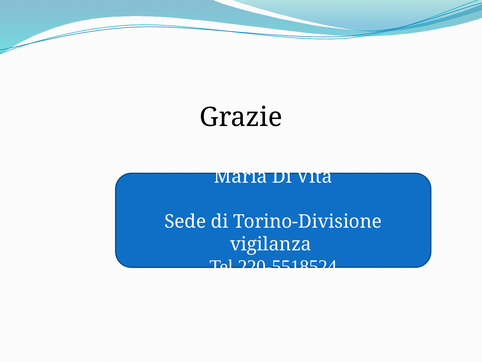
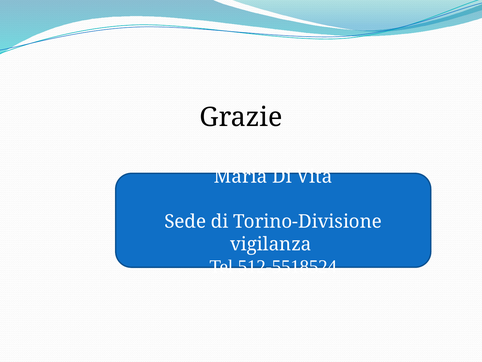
220-5518524: 220-5518524 -> 512-5518524 (287, 266)
